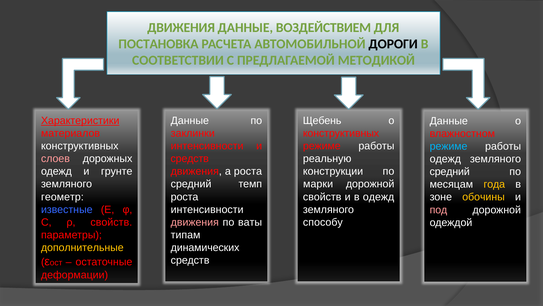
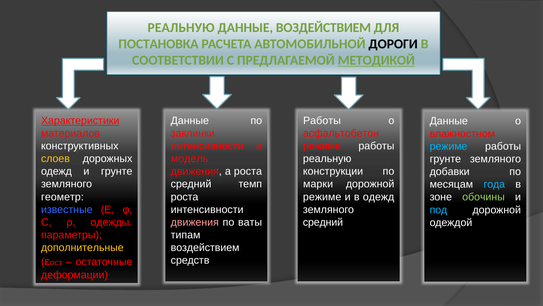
ДВИЖЕНИЯ: ДВИЖЕНИЯ -> РЕАЛЬНУЮ (181, 28)
МЕТОДИКОЙ underline: none -> present (376, 60)
Щебень: Щебень -> Работы (322, 120)
конструктивных: конструктивных -> асфальтобетон (341, 133)
слоев colour: pink -> yellow (55, 158)
средств: средств -> модель (190, 158)
одежд: одежд -> грунте (445, 159)
средний: средний -> добавки (450, 171)
года colour: yellow -> light blue (494, 184)
свойств: свойств -> режиме (322, 197)
обочины colour: yellow -> light green (484, 197)
под colour: pink -> light blue (438, 209)
ρ свойств: свойств -> одежды (111, 222)
способу: способу -> средний (323, 222)
динамических: динамических -> воздействием (205, 247)
